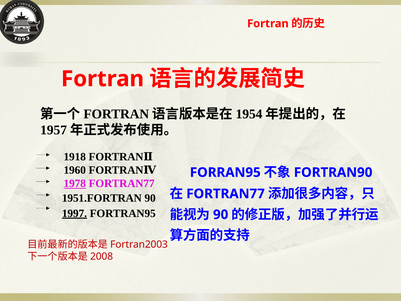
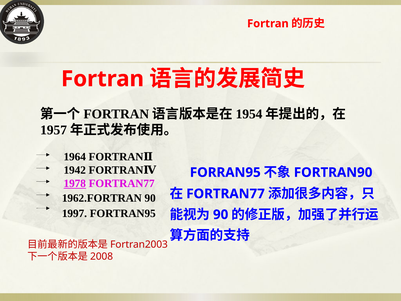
1918: 1918 -> 1964 (75, 157)
1960: 1960 -> 1942 (75, 170)
1951.FORTRAN: 1951.FORTRAN -> 1962.FORTRAN (102, 198)
1997 underline: present -> none (74, 213)
